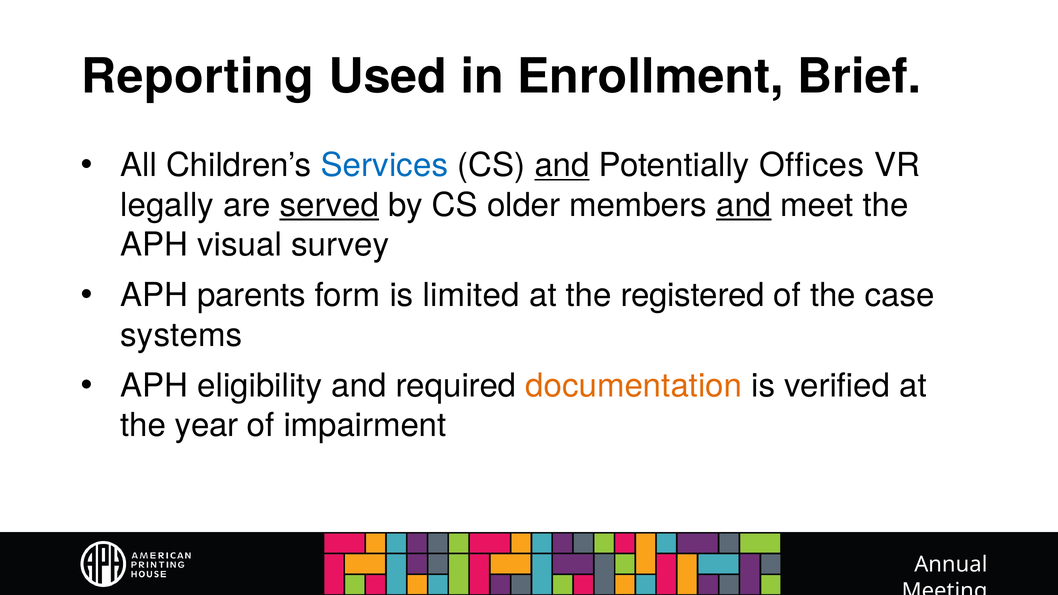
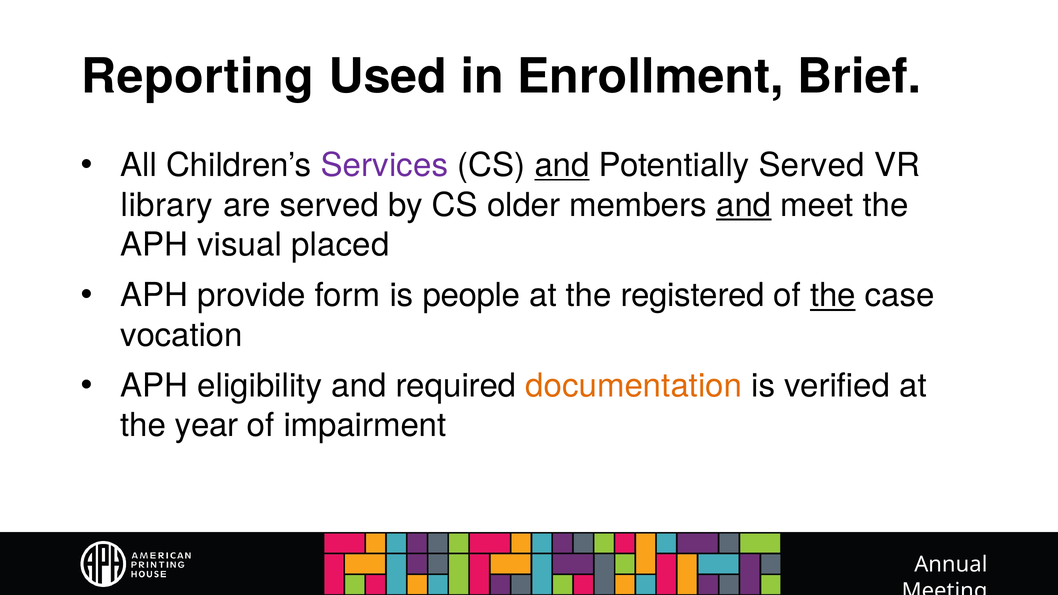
Services colour: blue -> purple (384, 166)
Potentially Offices: Offices -> Served (812, 166)
legally: legally -> library (167, 205)
served underline: present -> none (329, 205)
survey: survey -> placed (340, 245)
parents: parents -> provide (251, 296)
limited: limited -> people (471, 296)
the underline: none -> present (833, 296)
systems: systems -> vocation (181, 335)
